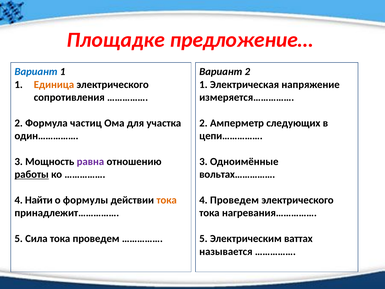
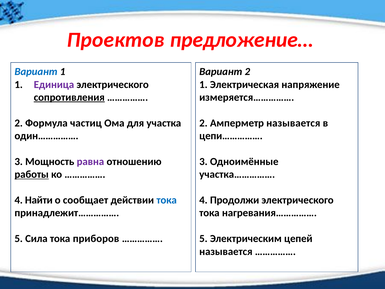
Площадке: Площадке -> Проектов (116, 40)
Единица colour: orange -> purple (54, 84)
сопротивления underline: none -> present (69, 97)
Амперметр следующих: следующих -> называется (293, 123)
вольтах……………: вольтах…………… -> участка…………… (237, 174)
формулы: формулы -> сообщает (86, 200)
тока colour: orange -> blue (167, 200)
4 Проведем: Проведем -> Продолжи (235, 200)
тока проведем: проведем -> приборов (96, 238)
ваттах: ваттах -> цепей (298, 238)
